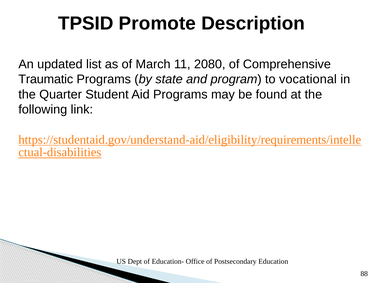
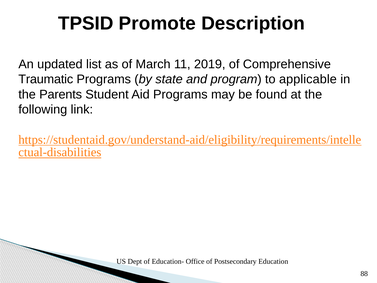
2080: 2080 -> 2019 (210, 64)
vocational: vocational -> applicable (308, 79)
Quarter: Quarter -> Parents (61, 94)
